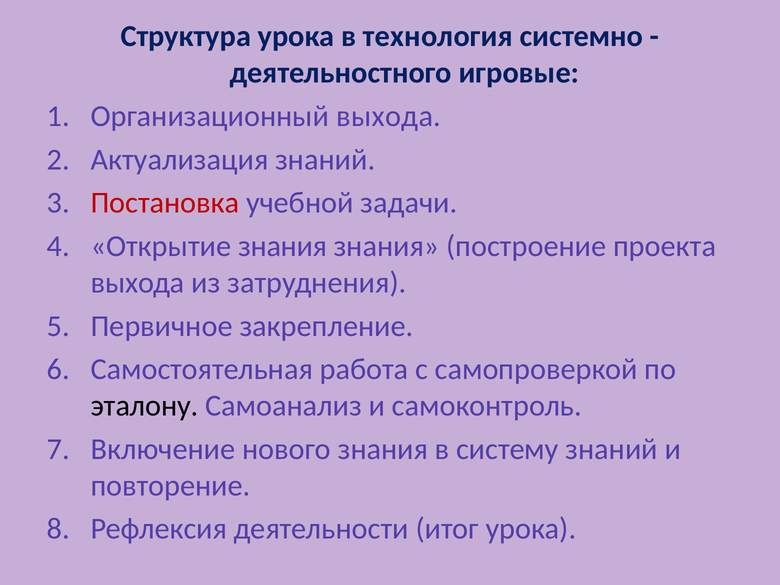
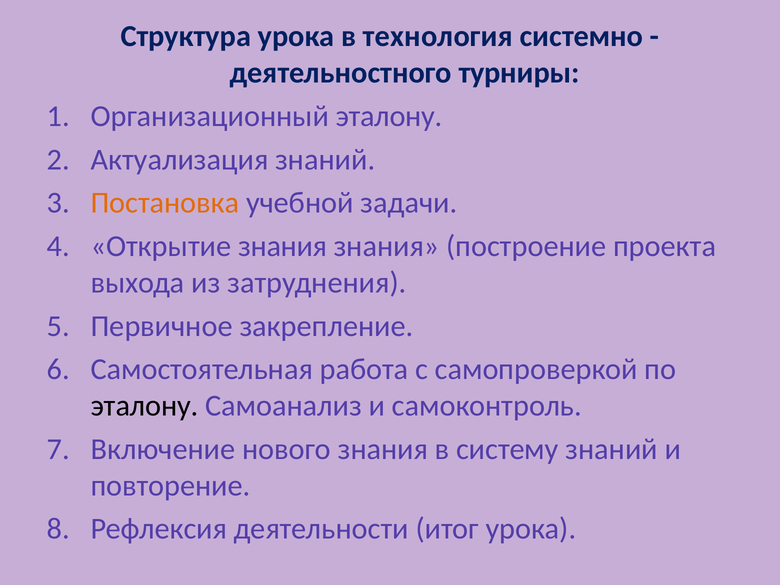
игровые: игровые -> турниры (519, 73)
Организационный выхода: выхода -> эталону (389, 116)
Постановка colour: red -> orange (165, 203)
